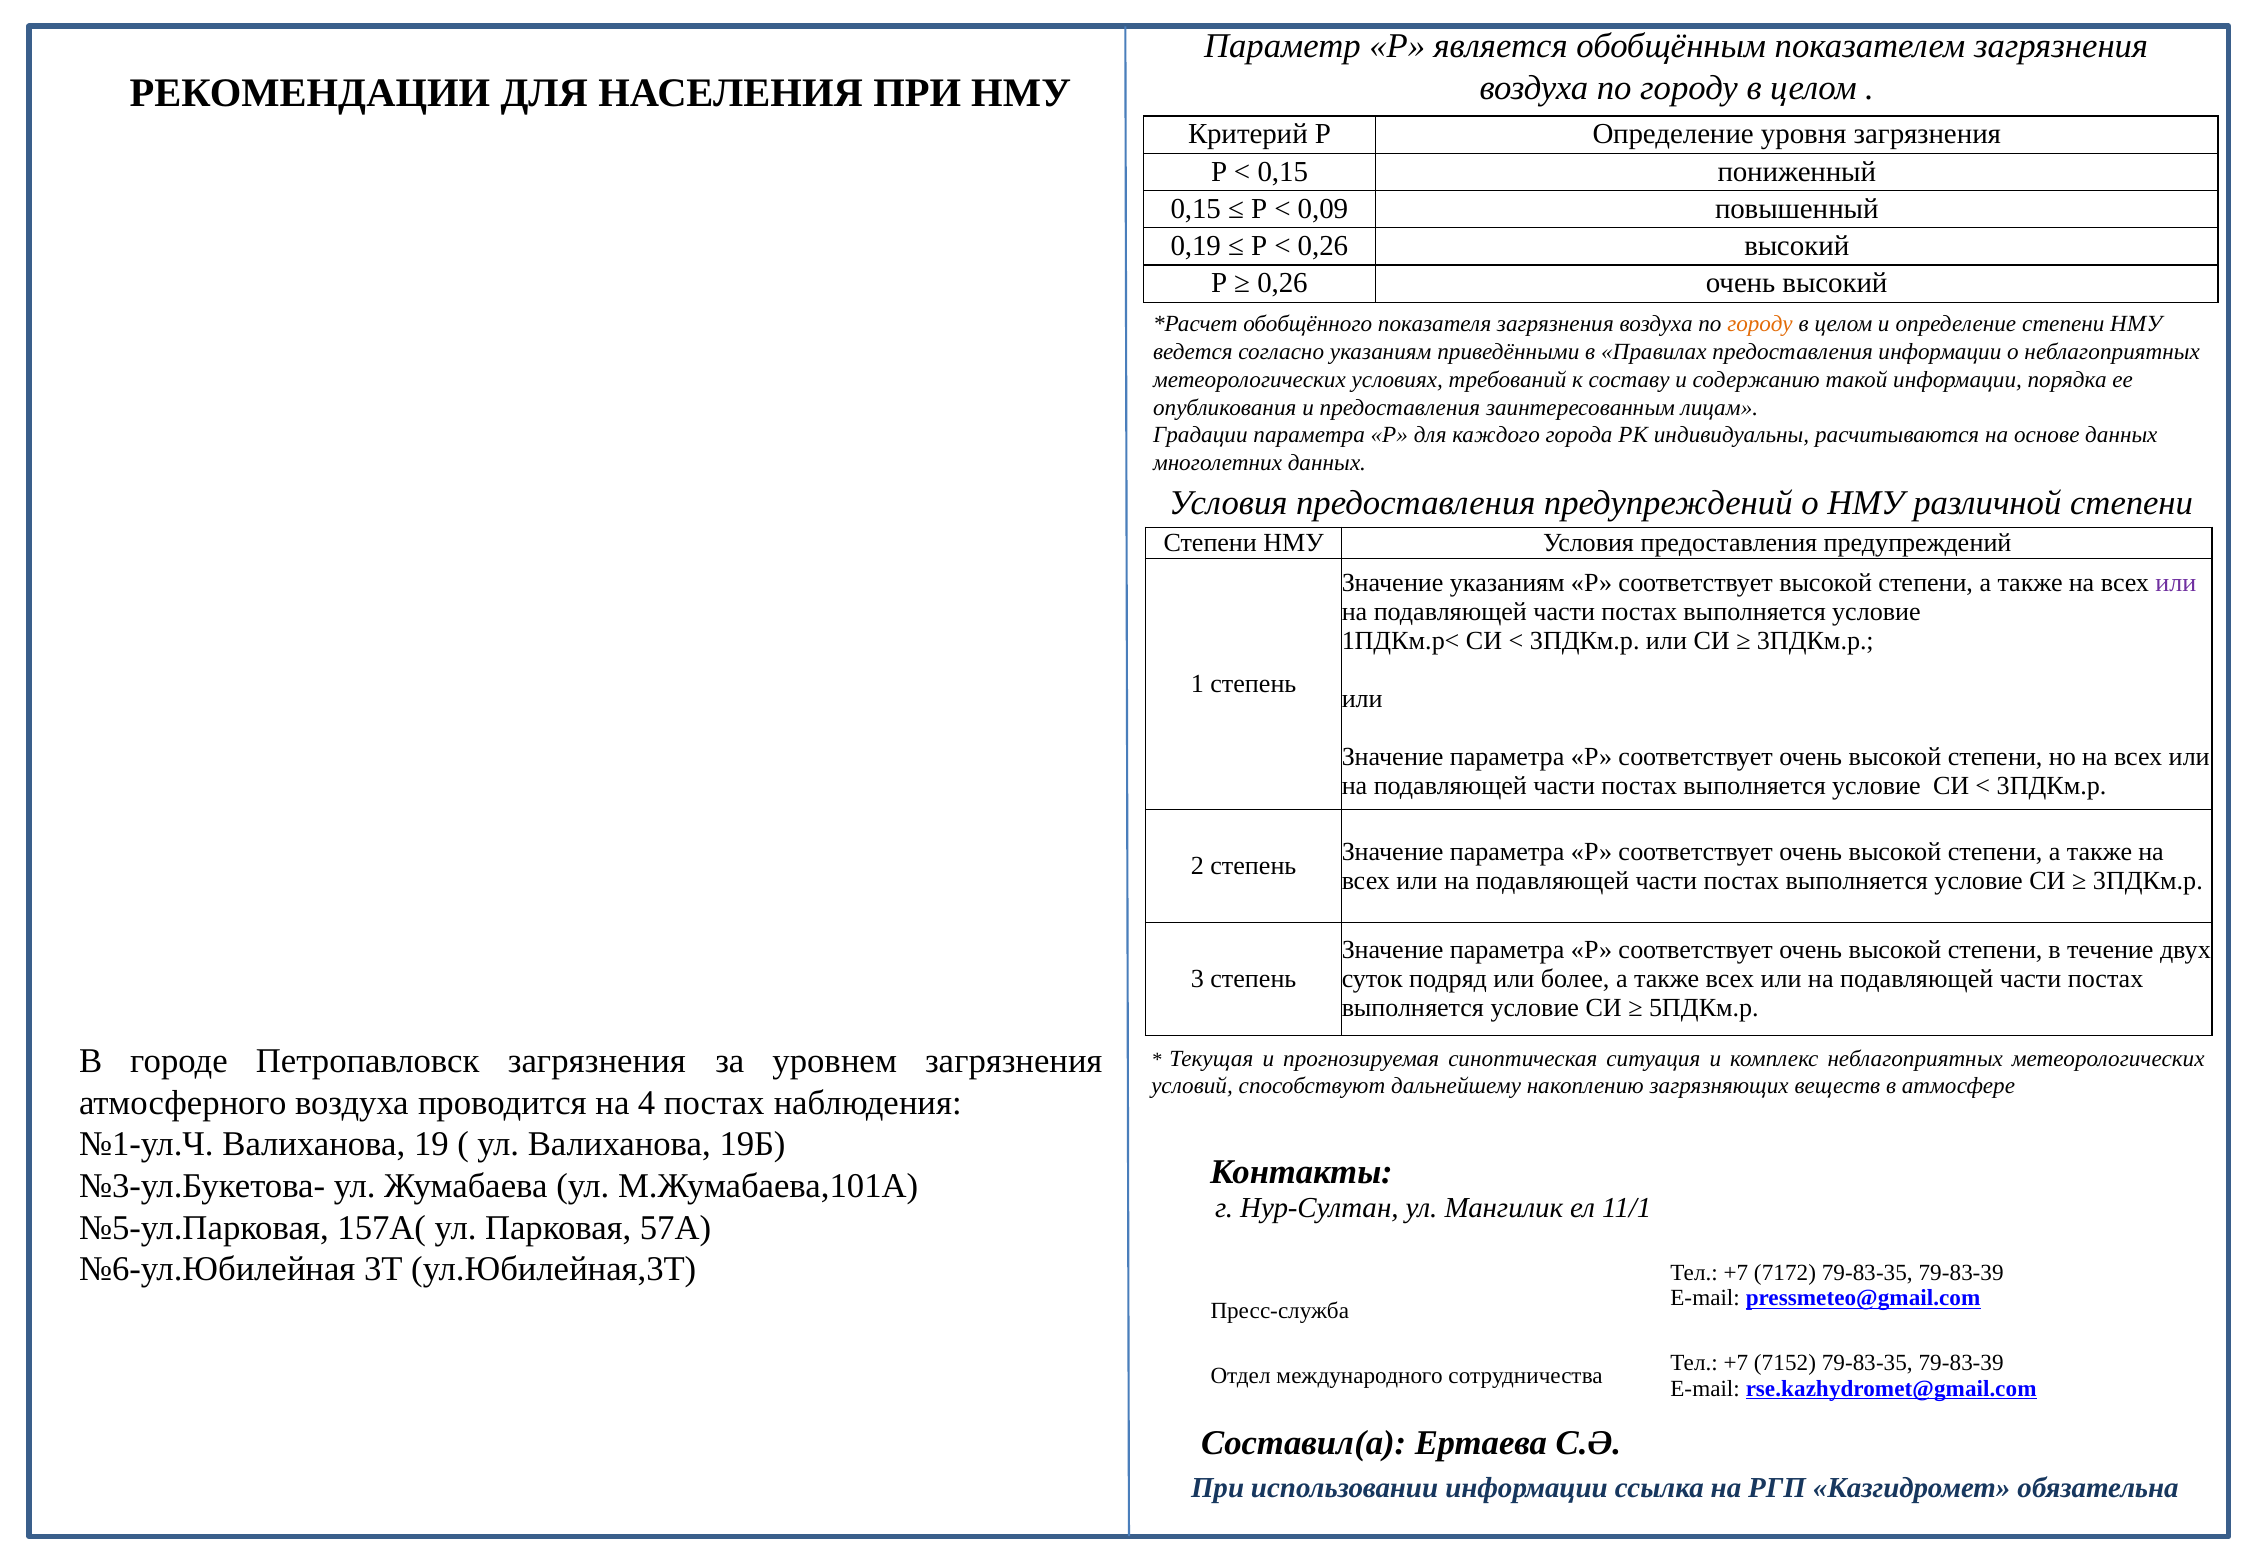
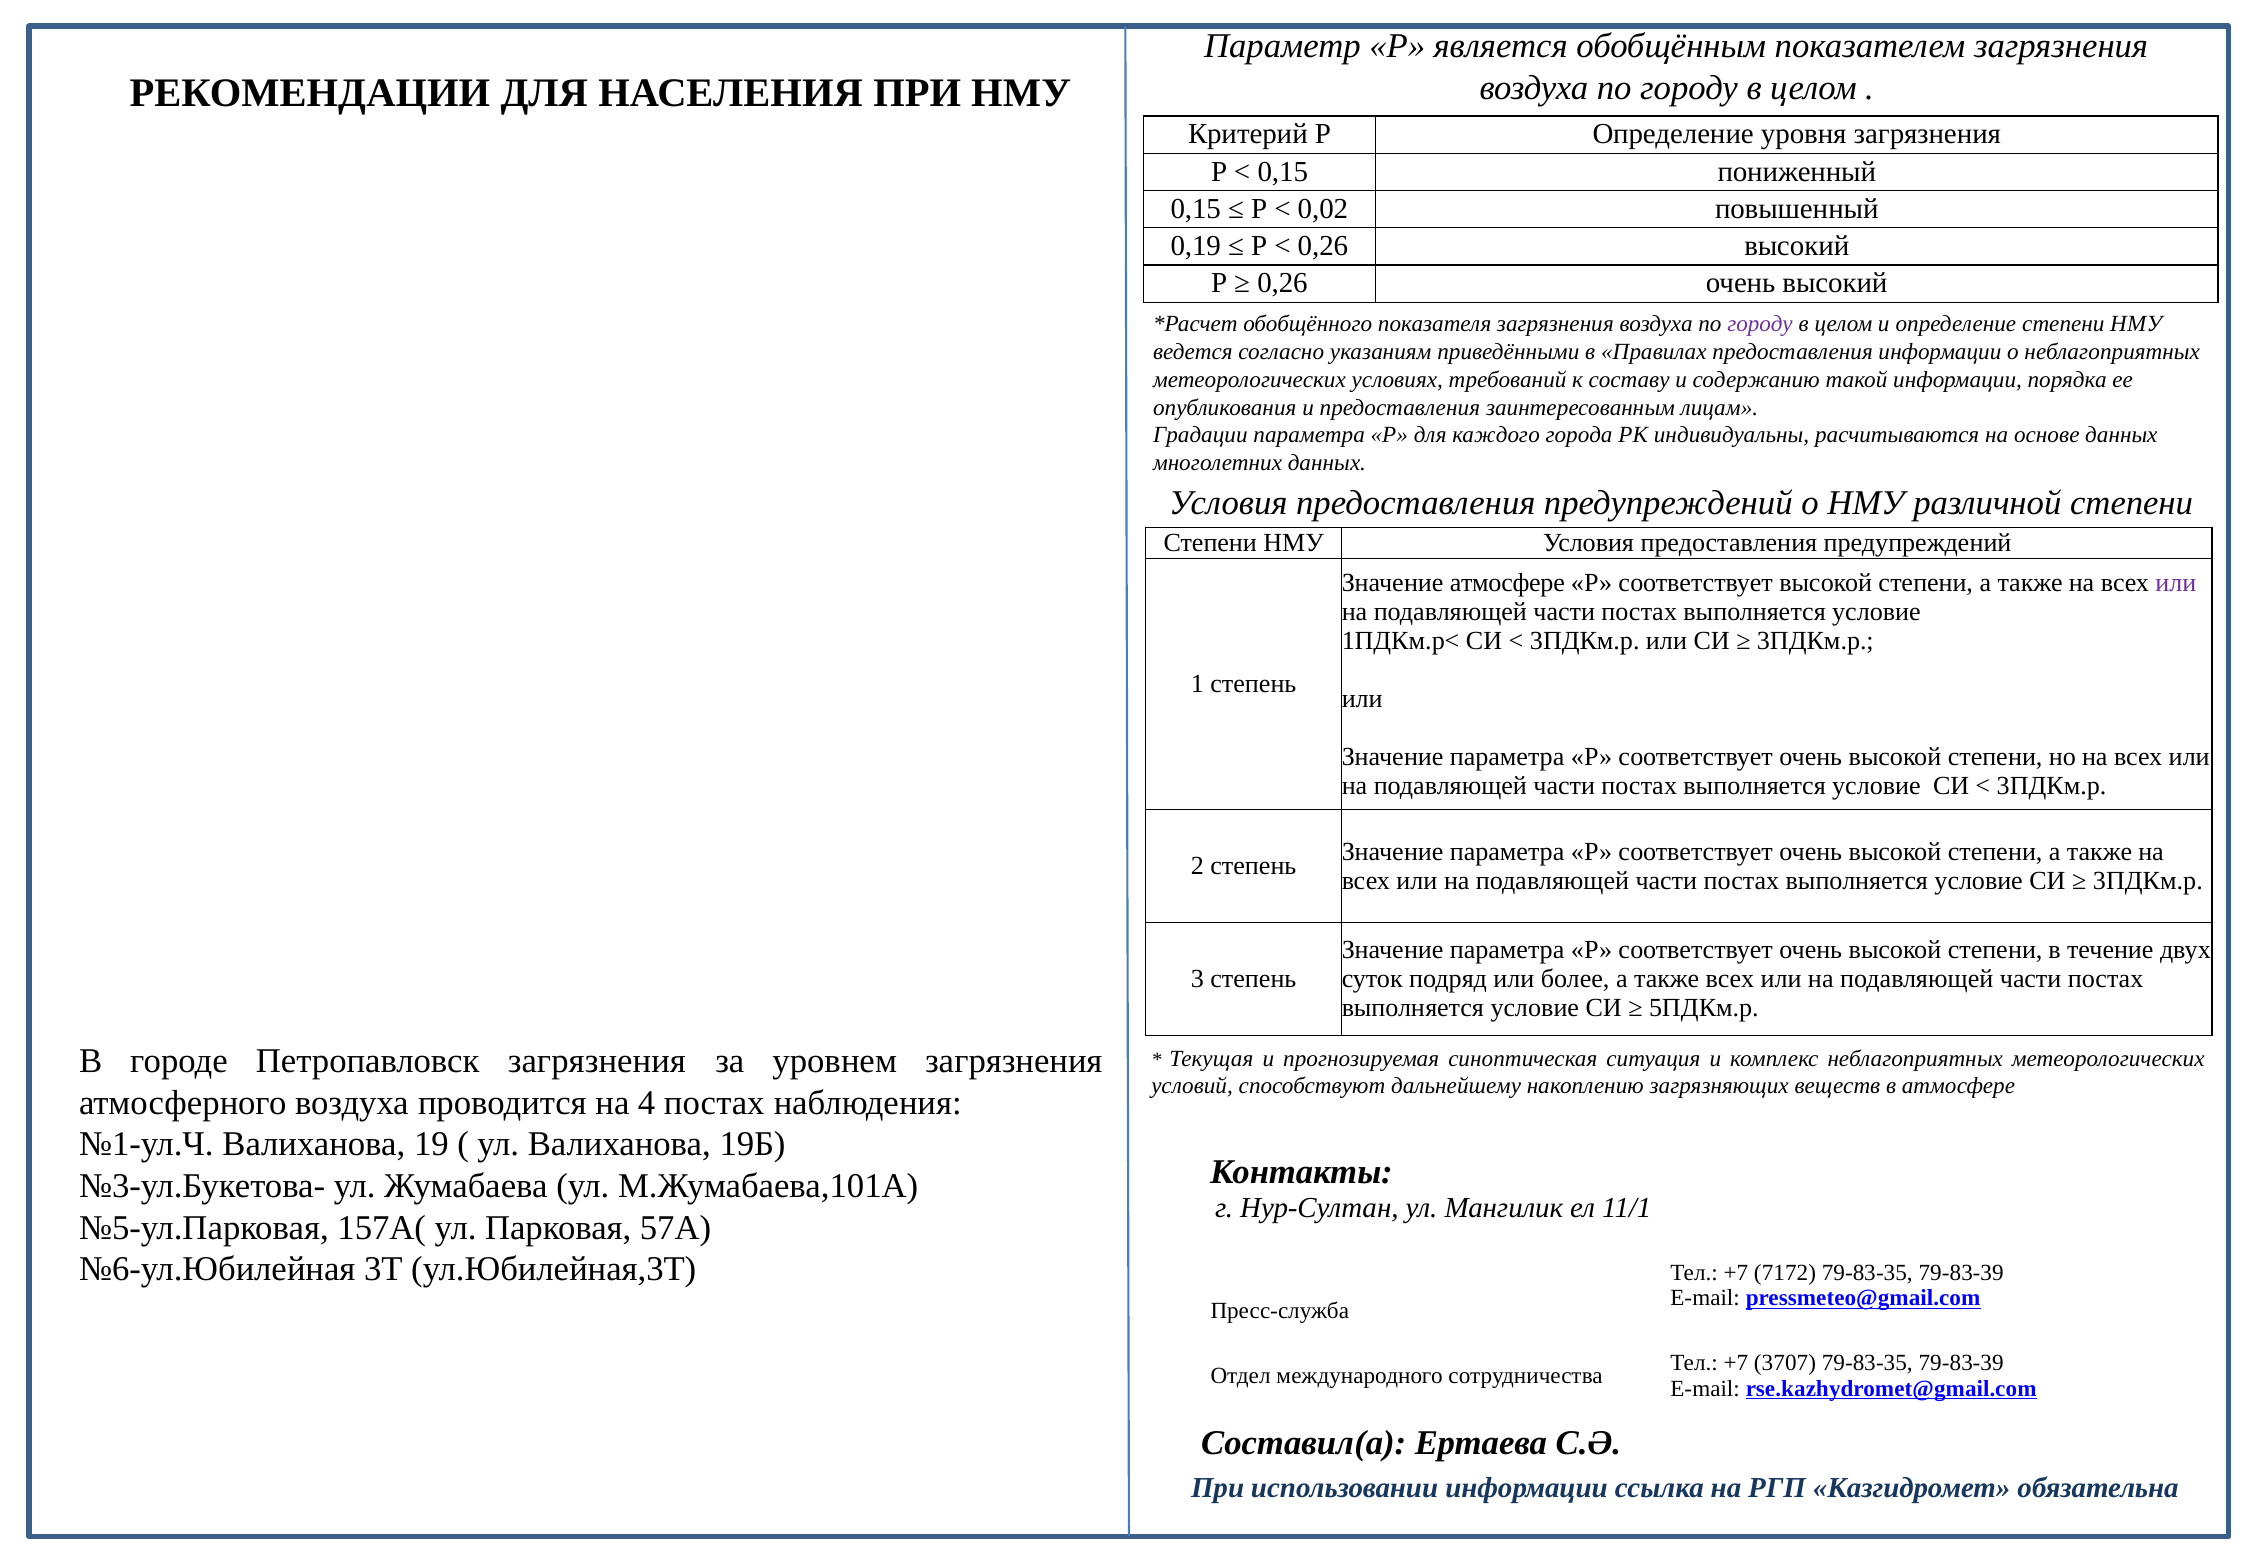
0,09: 0,09 -> 0,02 (1323, 209)
городу colour: orange -> purple (1760, 324)
Значение указаниям: указаниям -> атмосфере (1507, 583)
7152: 7152 -> 3707 (1785, 1363)
